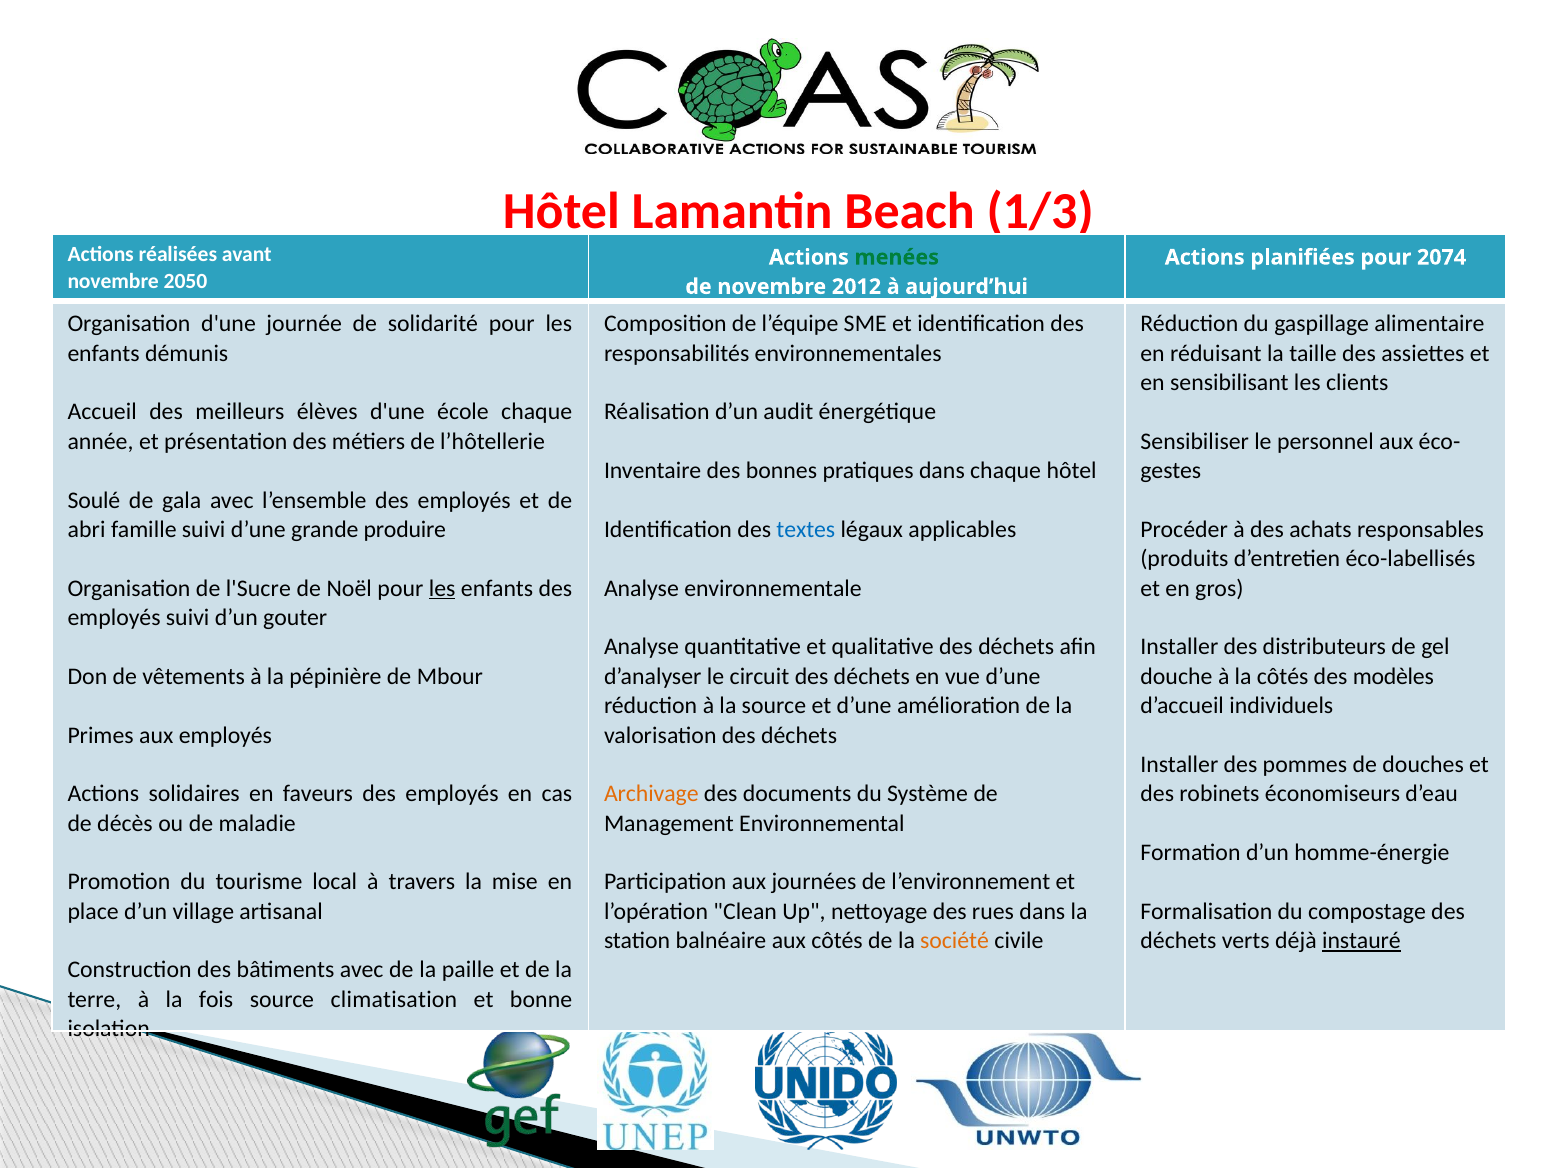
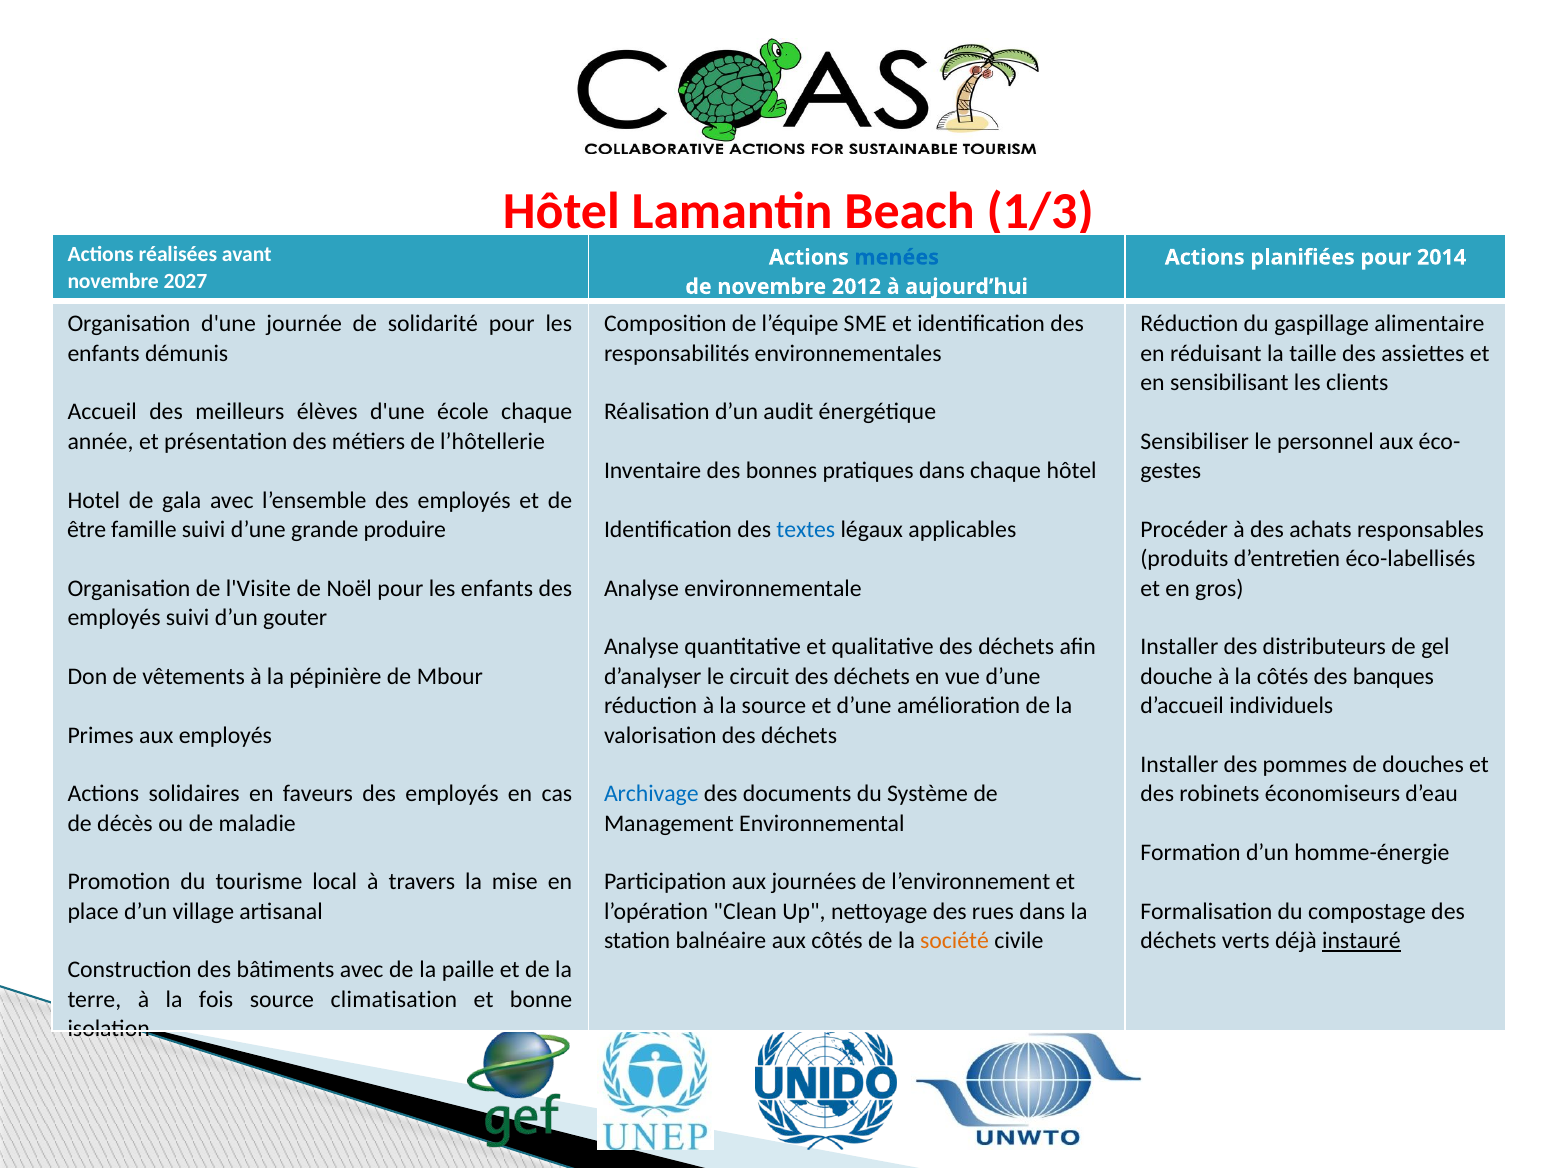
menées colour: green -> blue (897, 257)
2074: 2074 -> 2014 (1442, 257)
2050: 2050 -> 2027 (185, 281)
Soulé: Soulé -> Hotel (94, 500)
abri: abri -> être (87, 530)
l'Sucre: l'Sucre -> l'Visite (258, 589)
les underline: present -> none (442, 589)
modèles: modèles -> banques (1393, 677)
Archivage colour: orange -> blue (651, 794)
